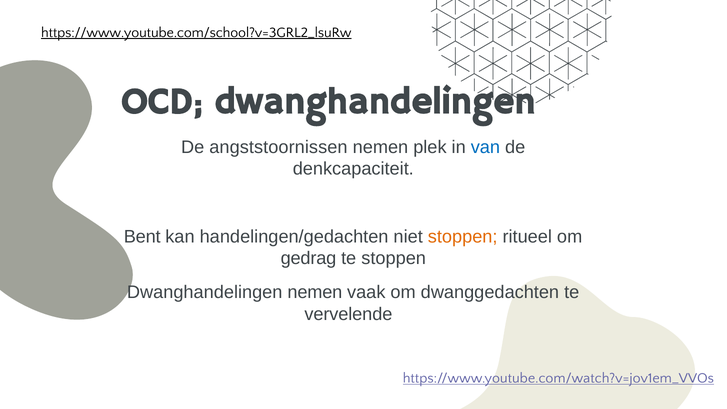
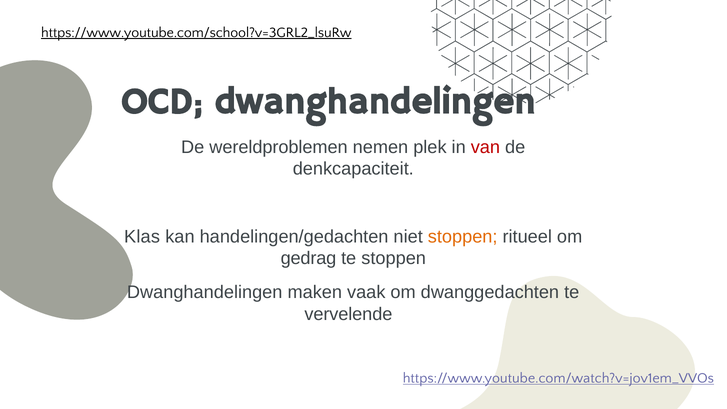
angststoornissen: angststoornissen -> wereldproblemen (279, 147)
van colour: blue -> red (485, 147)
Bent: Bent -> Klas (142, 237)
Dwanghandelingen nemen: nemen -> maken (315, 292)
